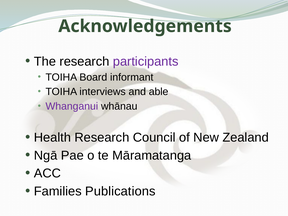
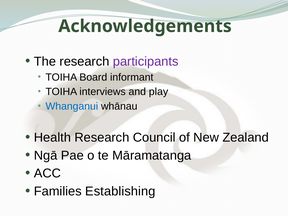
able: able -> play (159, 92)
Whanganui colour: purple -> blue (72, 106)
Publications: Publications -> Establishing (120, 191)
